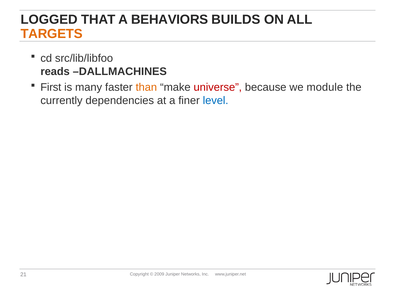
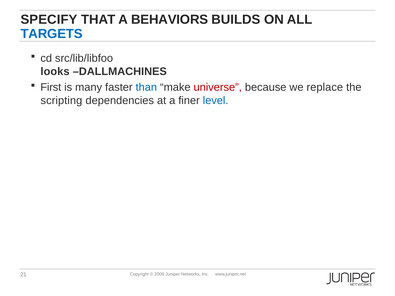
LOGGED: LOGGED -> SPECIFY (49, 20)
TARGETS colour: orange -> blue (52, 34)
reads: reads -> looks (55, 72)
than colour: orange -> blue (146, 87)
module: module -> replace (325, 87)
currently: currently -> scripting (61, 101)
